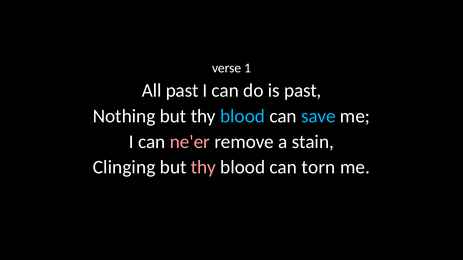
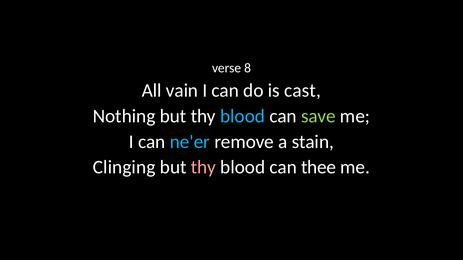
1: 1 -> 8 (248, 68)
All past: past -> vain (182, 91)
is past: past -> cast (303, 91)
save colour: light blue -> light green (318, 116)
ne'er colour: pink -> light blue (190, 142)
torn: torn -> thee (319, 168)
